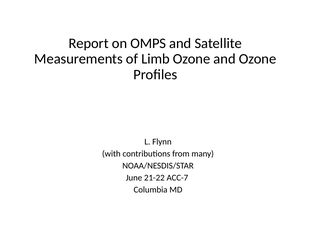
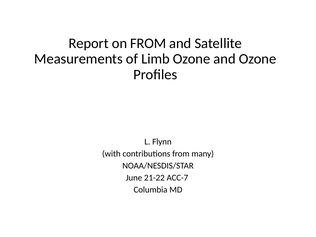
on OMPS: OMPS -> FROM (148, 43)
